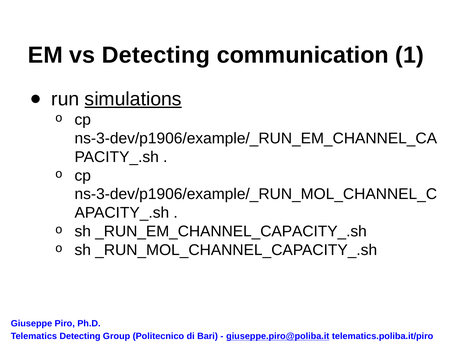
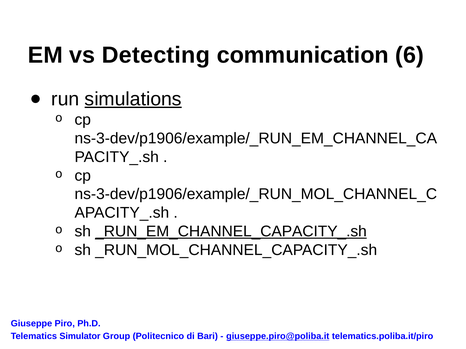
1: 1 -> 6 (410, 55)
_RUN_EM_CHANNEL_CAPACITY_.sh underline: none -> present (231, 232)
Telematics Detecting: Detecting -> Simulator (80, 337)
